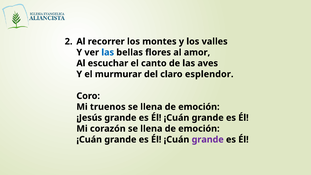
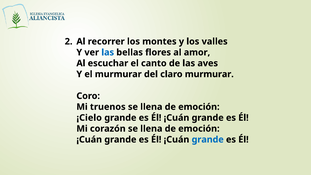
claro esplendor: esplendor -> murmurar (209, 74)
¡Jesús: ¡Jesús -> ¡Cielo (89, 118)
grande colour: purple -> blue (208, 139)
